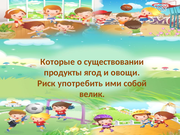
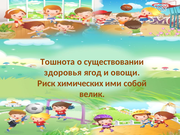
Которые: Которые -> Тошнота (58, 62)
продукты: продукты -> здоровья (63, 73)
употребить: употребить -> химических (80, 83)
